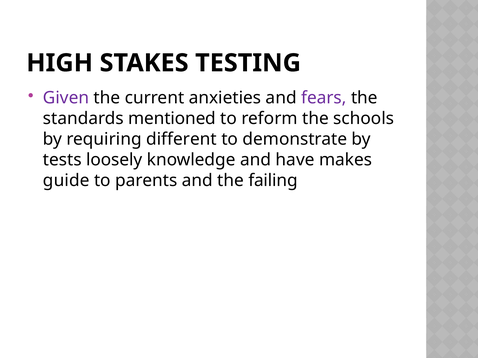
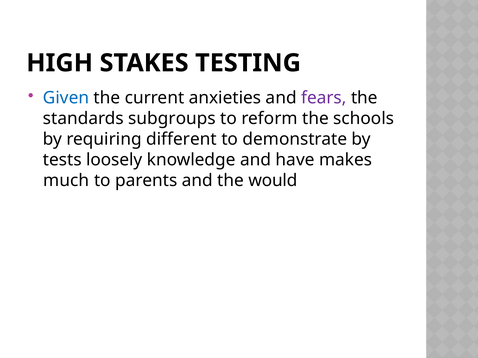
Given colour: purple -> blue (66, 98)
mentioned: mentioned -> subgroups (172, 119)
guide: guide -> much (66, 181)
failing: failing -> would (273, 181)
